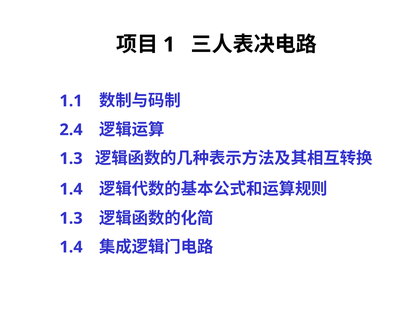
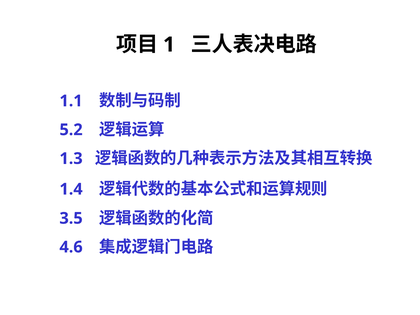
2.4: 2.4 -> 5.2 (71, 130)
1.3: 1.3 -> 3.5 (71, 218)
1.4: 1.4 -> 4.6 (71, 247)
